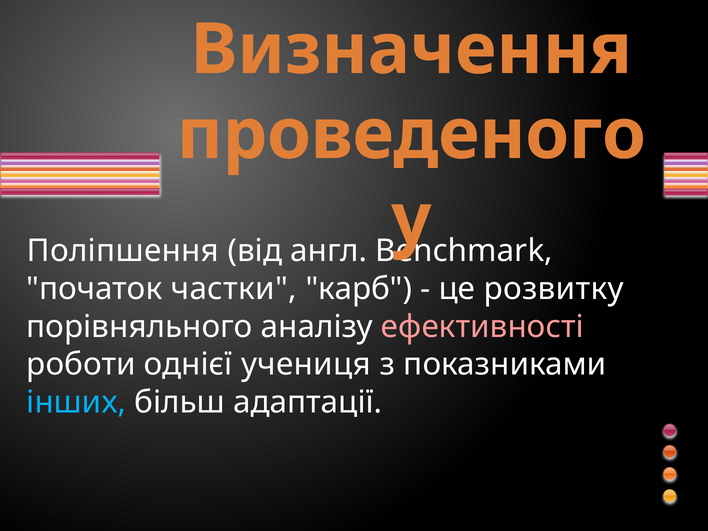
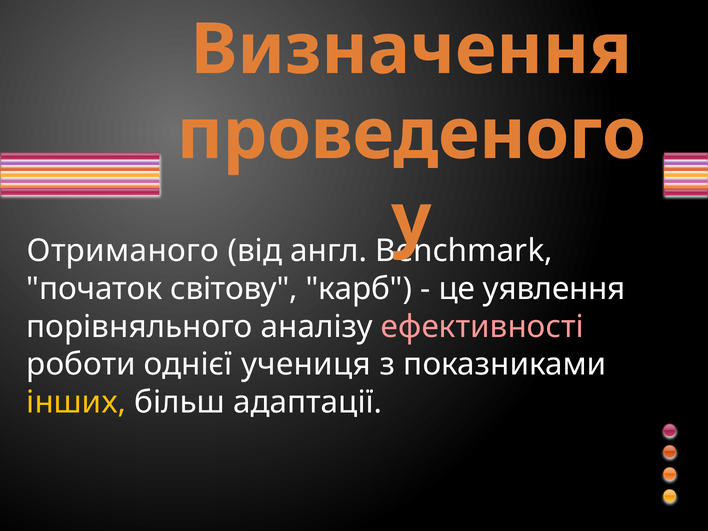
Поліпшення: Поліпшення -> Отриманого (123, 251)
частки: частки -> світову (234, 289)
розвитку: розвитку -> уявлення (554, 289)
інших colour: light blue -> yellow (76, 402)
